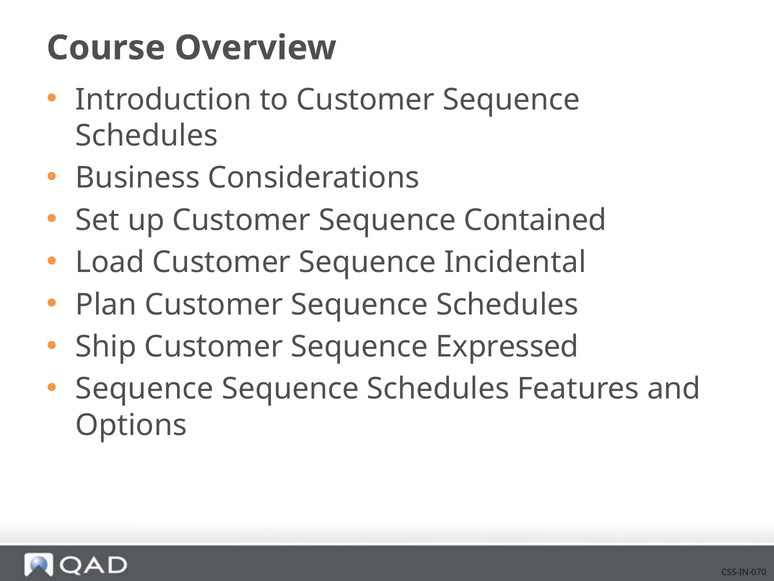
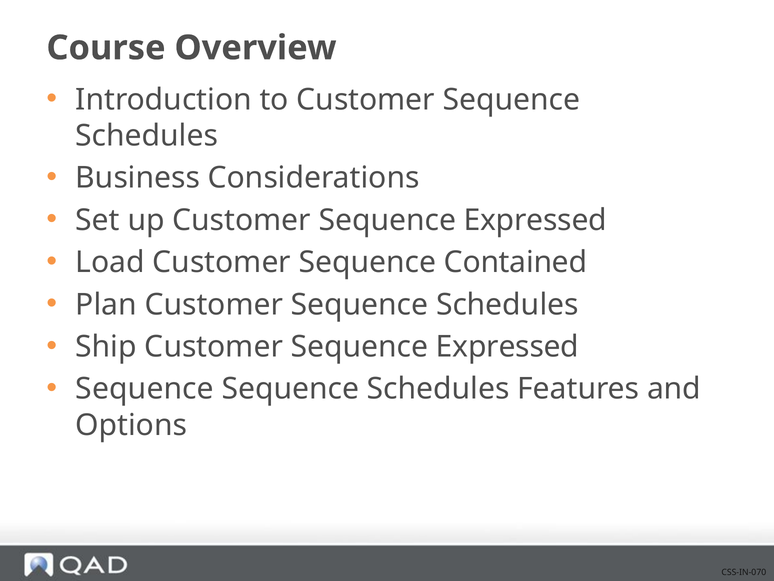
up Customer Sequence Contained: Contained -> Expressed (535, 220)
Incidental: Incidental -> Contained (516, 262)
